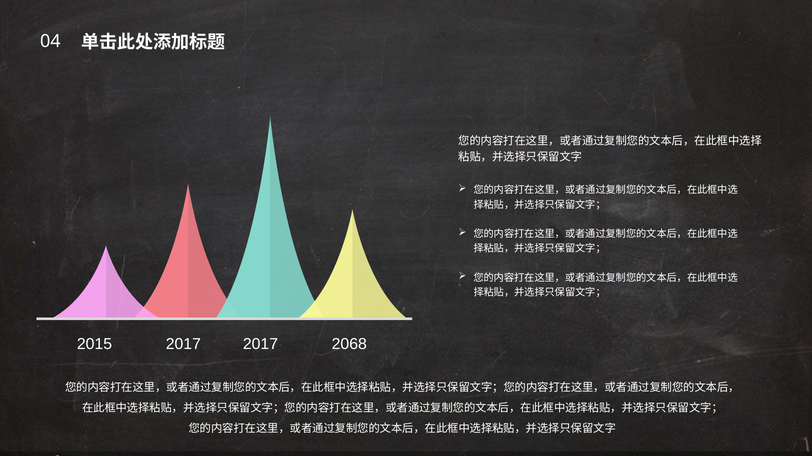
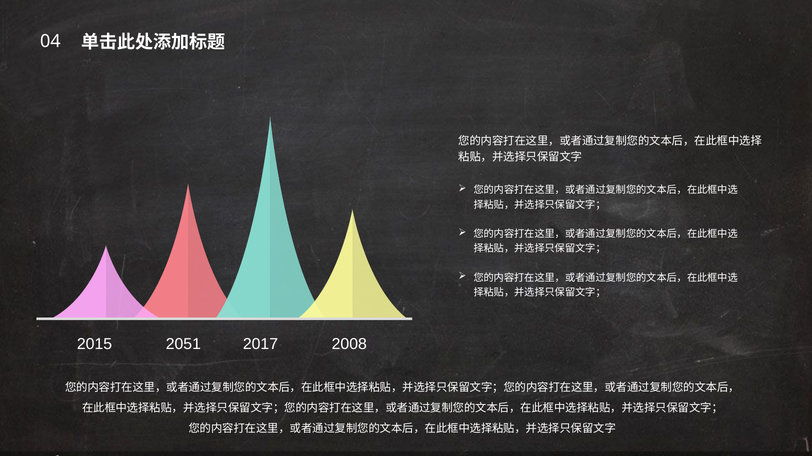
2015 2017: 2017 -> 2051 (183, 344)
2068: 2068 -> 2008 (349, 344)
